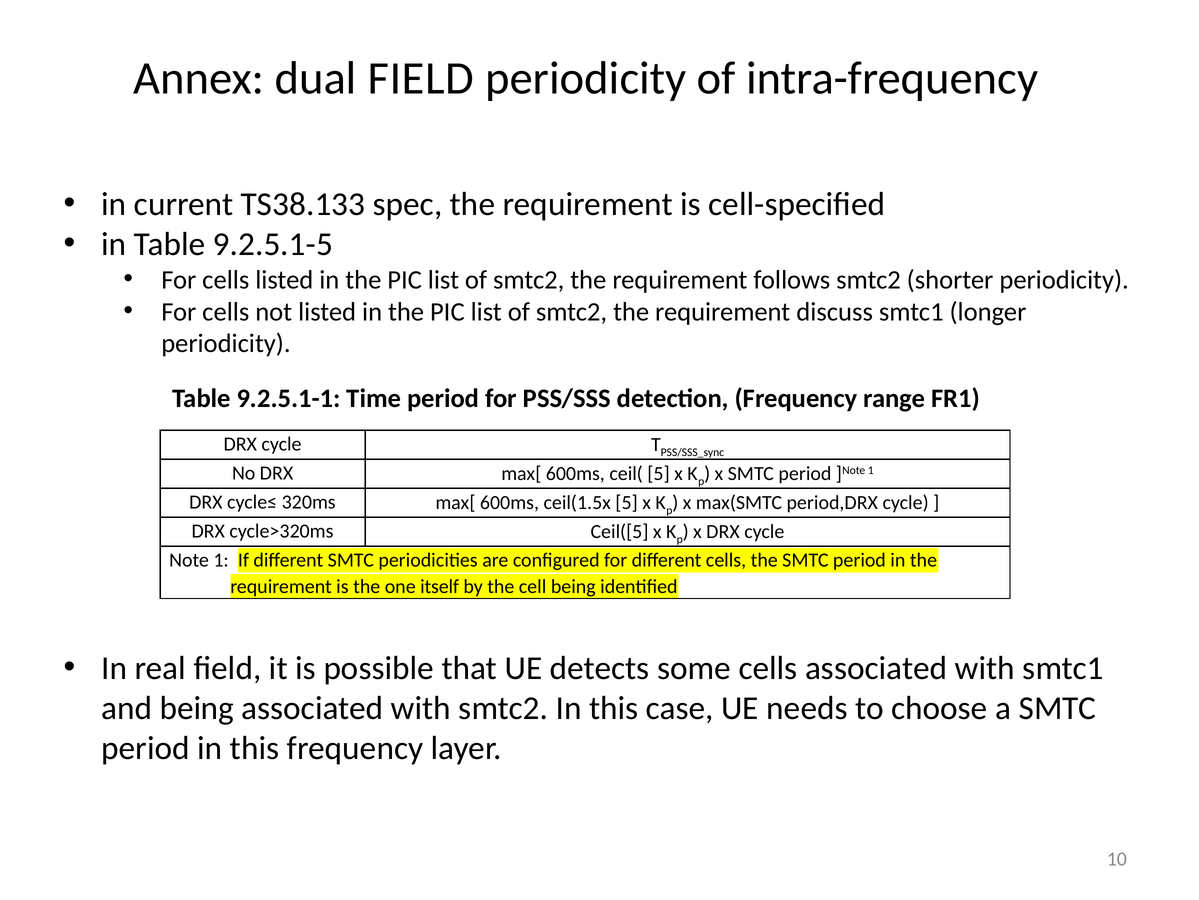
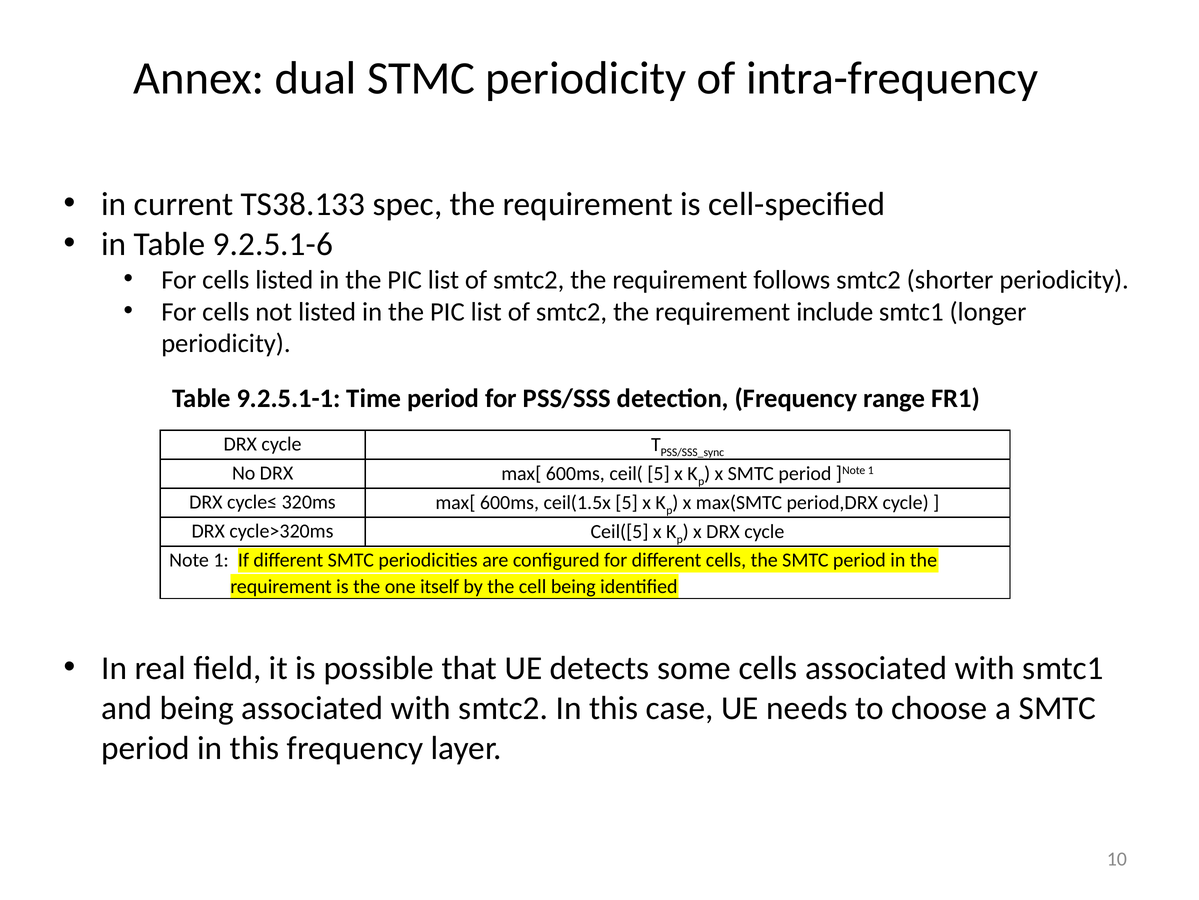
dual FIELD: FIELD -> STMC (421, 78)
9.2.5.1-5: 9.2.5.1-5 -> 9.2.5.1-6 (273, 244)
discuss: discuss -> include (835, 311)
